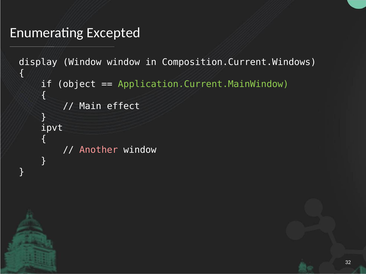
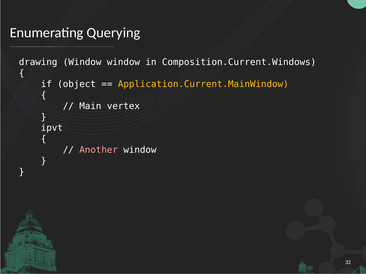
Excepted: Excepted -> Querying (114, 33)
display: display -> drawing (38, 62)
Application.Current.MainWindow colour: light green -> yellow (203, 84)
effect: effect -> vertex (123, 106)
